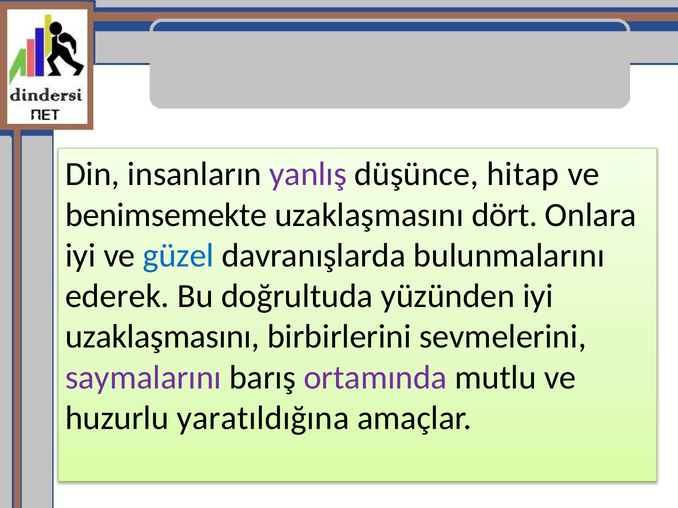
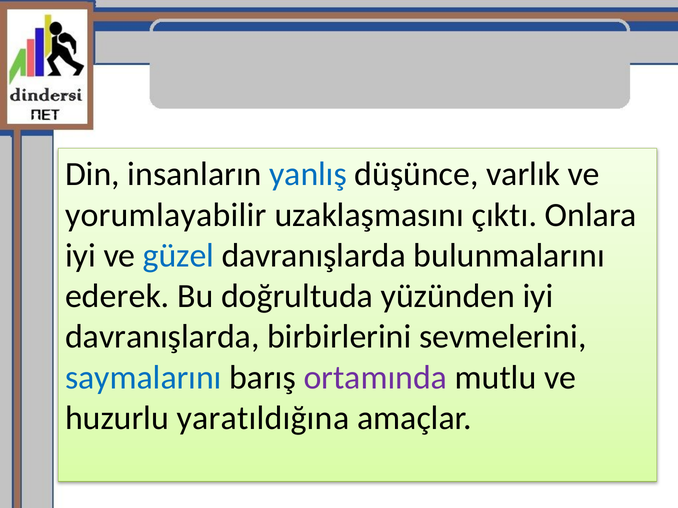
yanlış colour: purple -> blue (308, 174)
hitap: hitap -> varlık (523, 174)
benimsemekte: benimsemekte -> yorumlayabilir (166, 215)
dört: dört -> çıktı (504, 215)
uzaklaşmasını: uzaklaşmasını -> davranışlarda (162, 337)
saymalarını colour: purple -> blue (143, 378)
